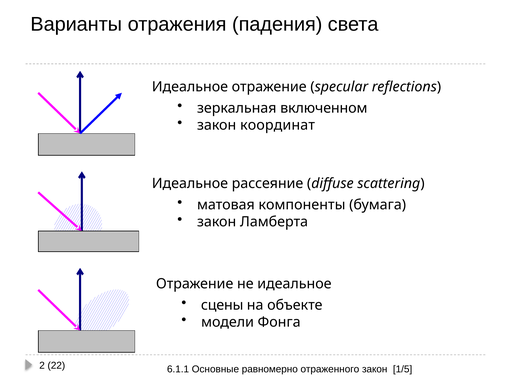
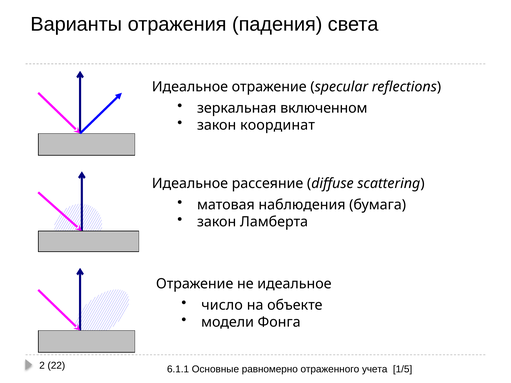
компоненты: компоненты -> наблюдения (302, 205)
сцены: сцены -> число (222, 305)
отраженного закон: закон -> учета (375, 369)
